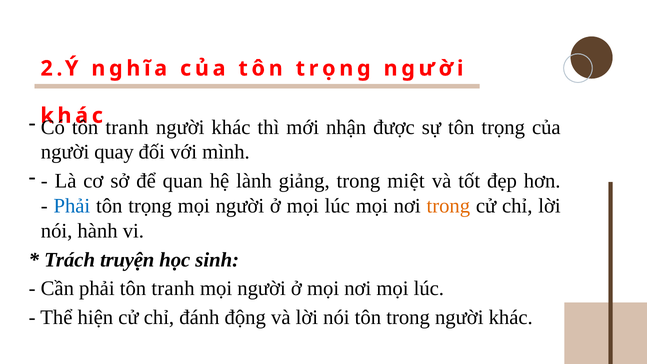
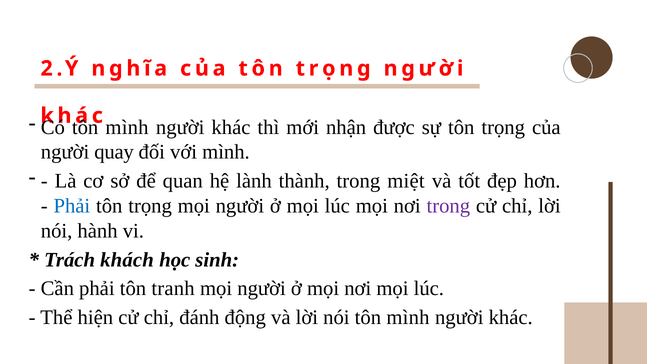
tranh: tranh -> mình (127, 127)
giảng: giảng -> thành (304, 181)
trong colour: orange -> purple (448, 206)
truyện: truyện -> khách (127, 260)
nói tôn trong: trong -> mình (408, 318)
